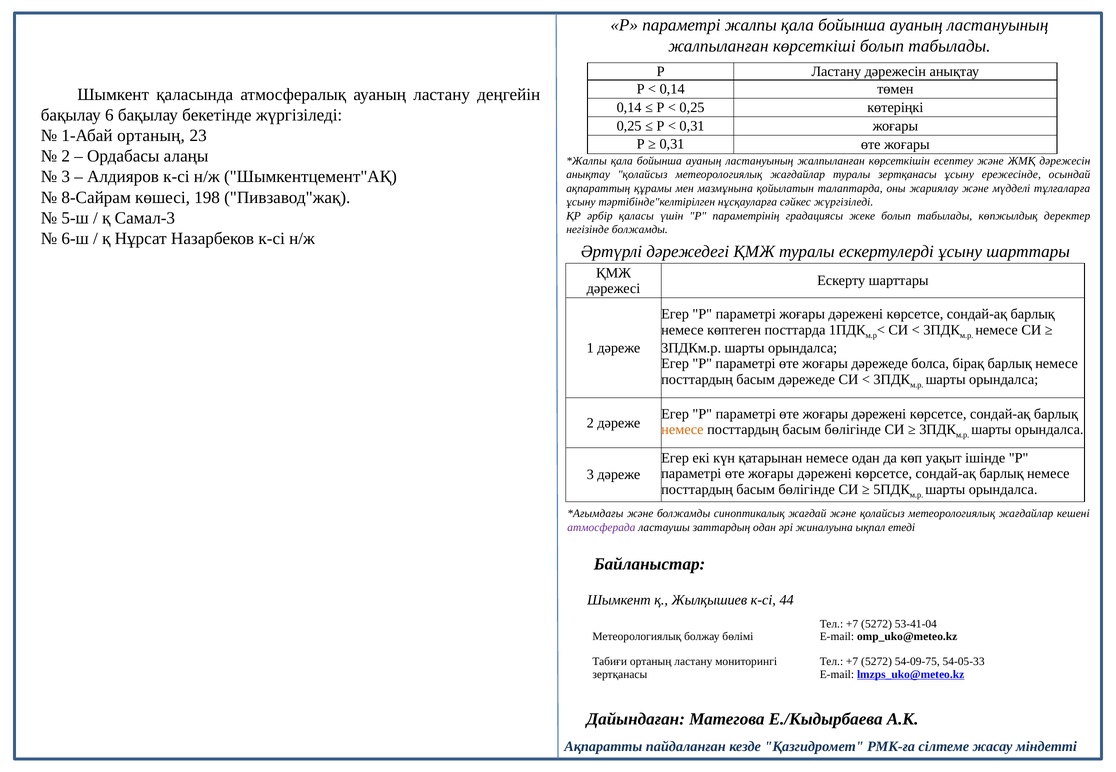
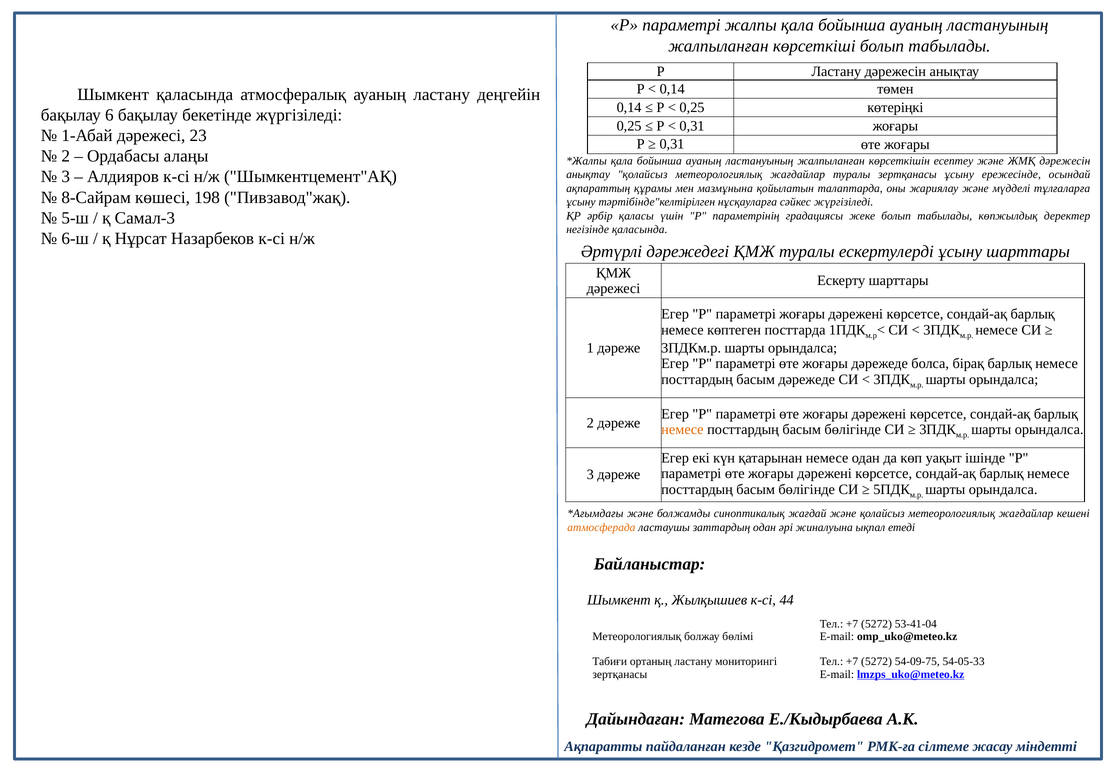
1-Абай ортаның: ортаның -> дәрежесі (151, 136)
негізінде болжамды: болжамды -> қаласында (640, 230)
атмосферада colour: purple -> orange (601, 528)
